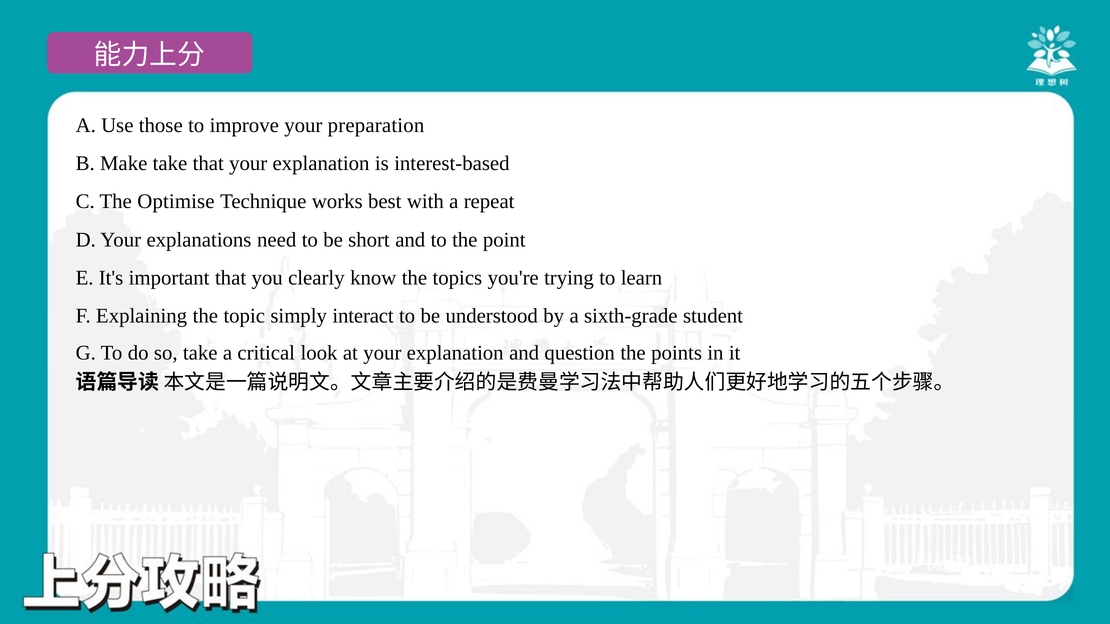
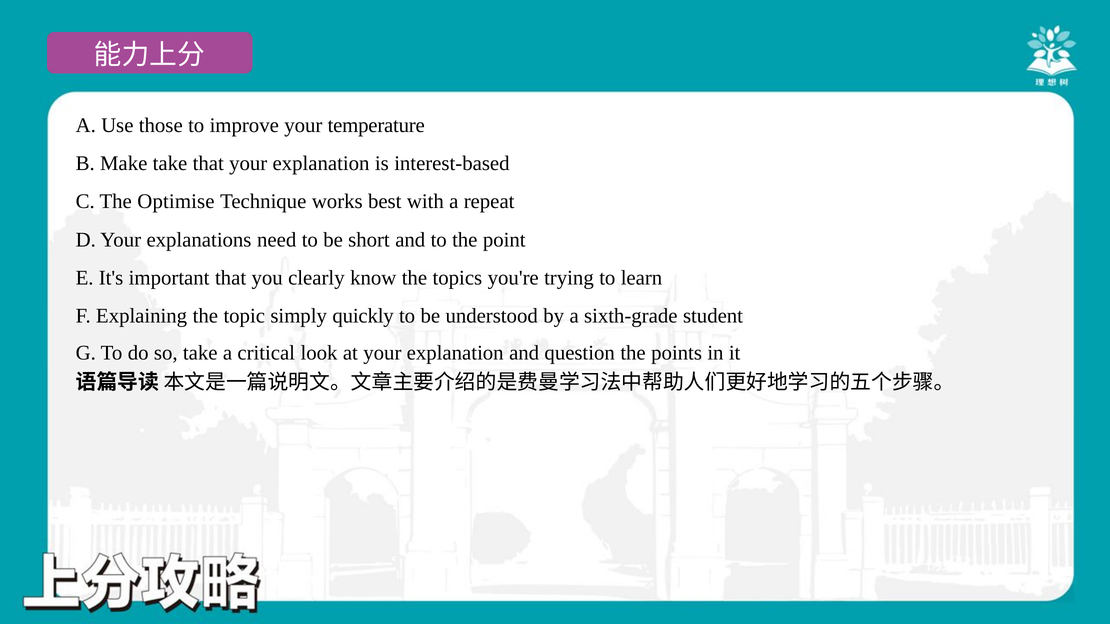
preparation: preparation -> temperature (376, 125)
interact: interact -> quickly (363, 316)
